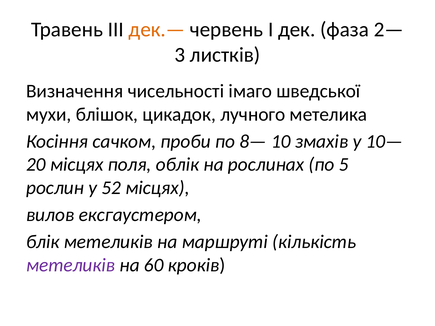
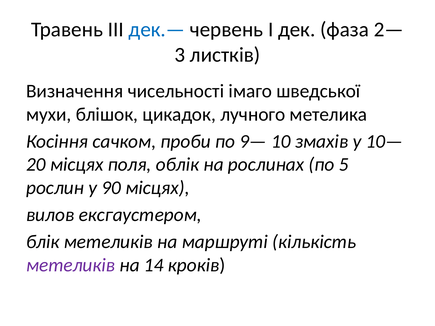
дек.— colour: orange -> blue (157, 29)
8—: 8— -> 9— (253, 142)
52: 52 -> 90 (111, 188)
60: 60 -> 14 (154, 265)
